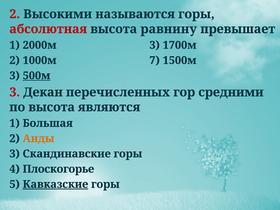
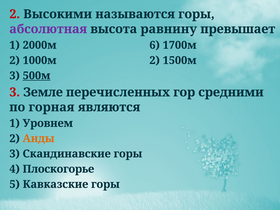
абсолютная colour: red -> purple (48, 29)
2000м 3: 3 -> 6 (155, 45)
1000м 7: 7 -> 2 (155, 60)
Декан: Декан -> Земле (43, 92)
по высота: высота -> горная (52, 107)
Большая: Большая -> Уровнем (48, 123)
Кавказские underline: present -> none (55, 184)
